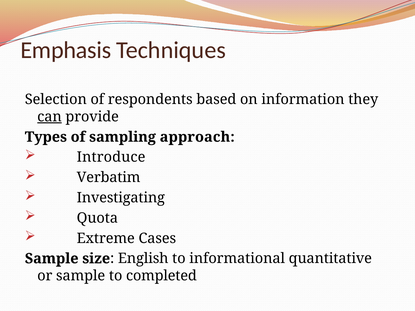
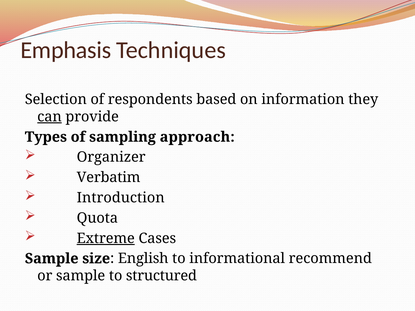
Introduce: Introduce -> Organizer (111, 157)
Investigating: Investigating -> Introduction (121, 198)
Extreme underline: none -> present (106, 238)
quantitative: quantitative -> recommend (330, 259)
completed: completed -> structured (161, 276)
